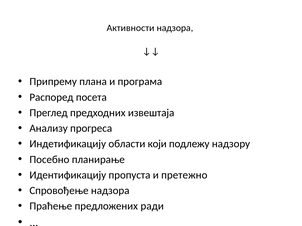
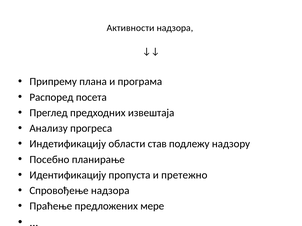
који: који -> став (157, 144)
ради: ради -> мере (152, 207)
